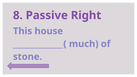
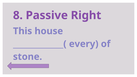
much: much -> every (84, 44)
